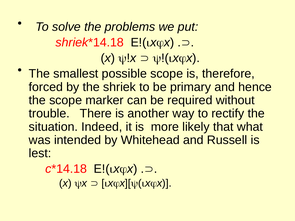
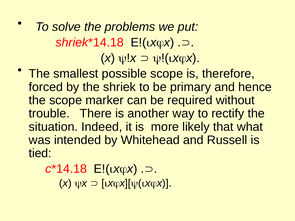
lest: lest -> tied (40, 153)
